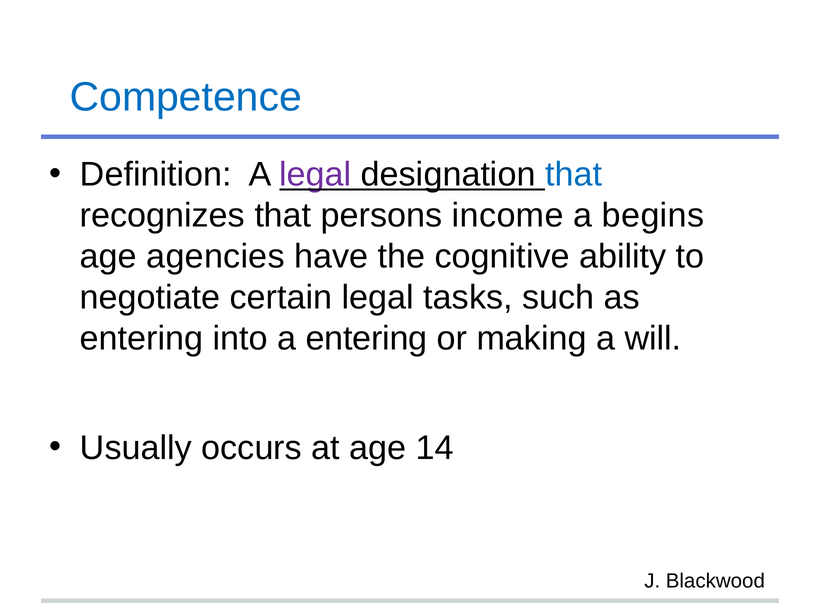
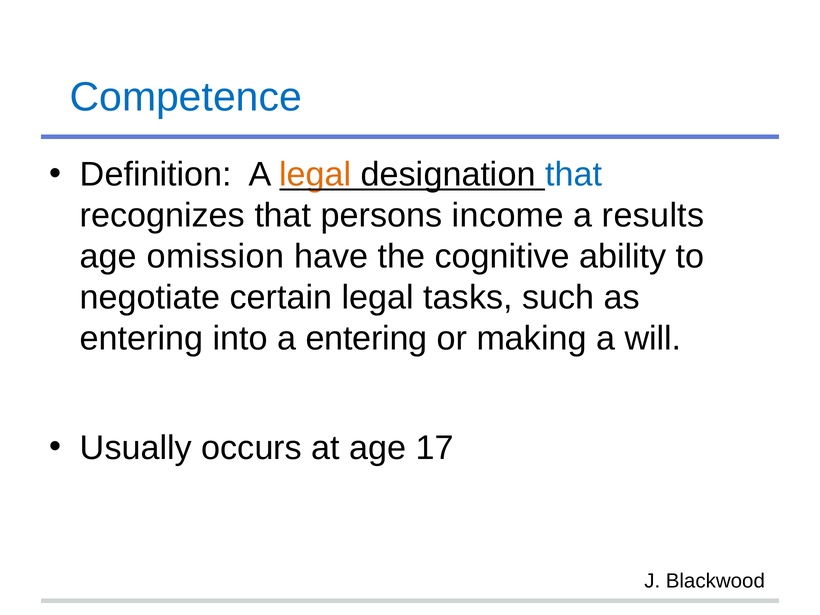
legal colour: purple -> orange (315, 175)
begins: begins -> results (653, 216)
agencies: agencies -> omission (215, 257)
14: 14 -> 17 (435, 448)
